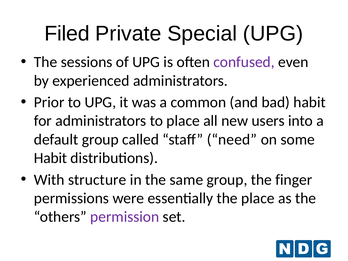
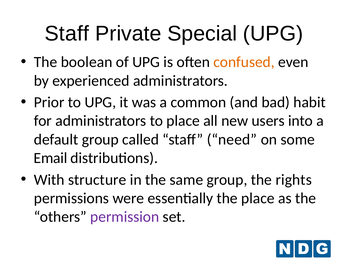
Filed: Filed -> Staff (67, 34)
sessions: sessions -> boolean (87, 62)
confused colour: purple -> orange (244, 62)
Habit: Habit -> Email (51, 158)
finger: finger -> rights (294, 180)
